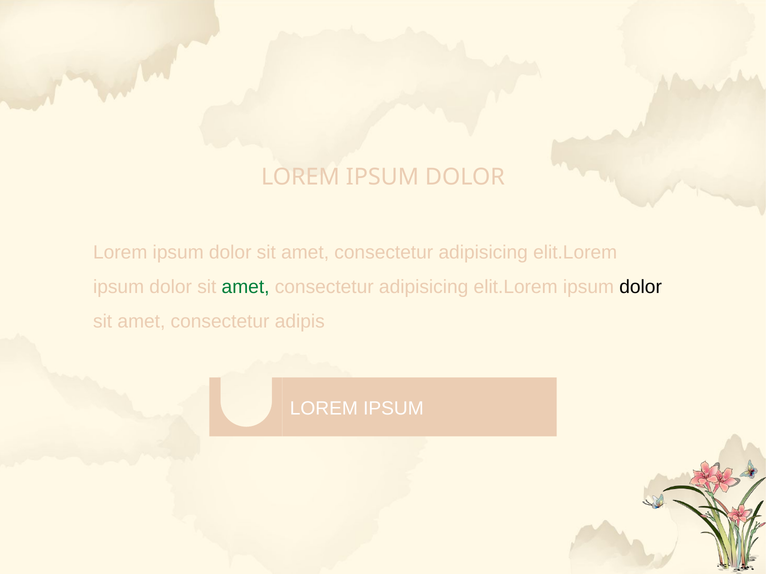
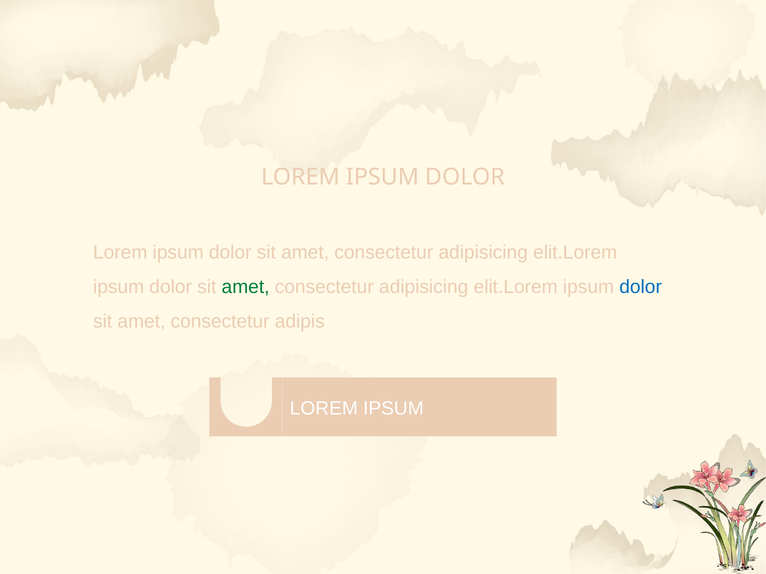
dolor colour: black -> blue (641, 287)
